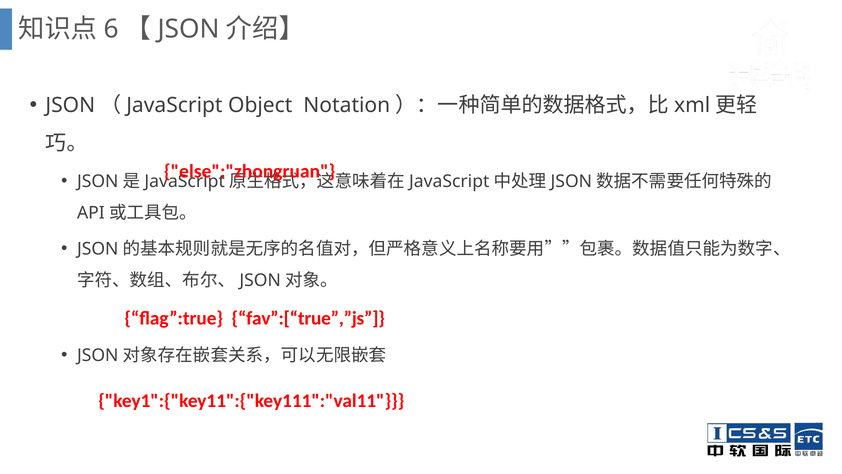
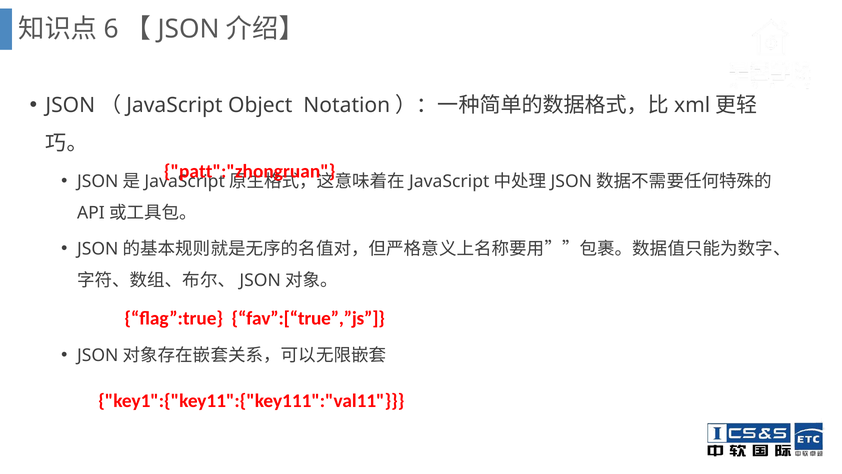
else":"zhongruan: else":"zhongruan -> patt":"zhongruan (250, 171)
